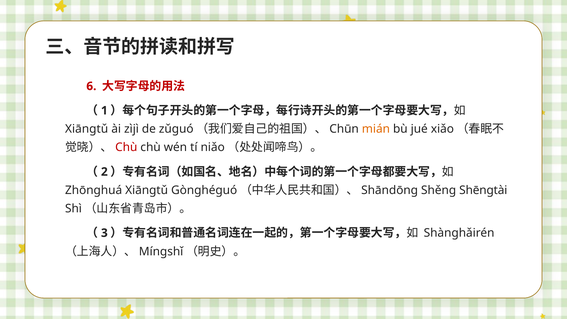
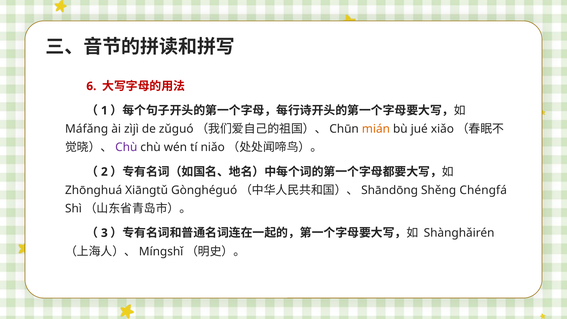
Xiāngtǔ: Xiāngtǔ -> Máfǎng (87, 129)
Chù colour: red -> purple (126, 147)
Shēngtài: Shēngtài -> Chénɡfá (483, 190)
